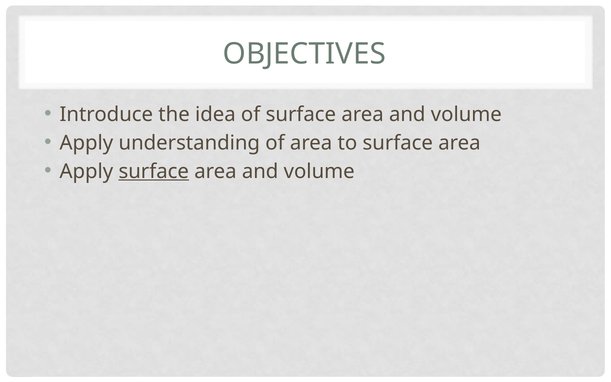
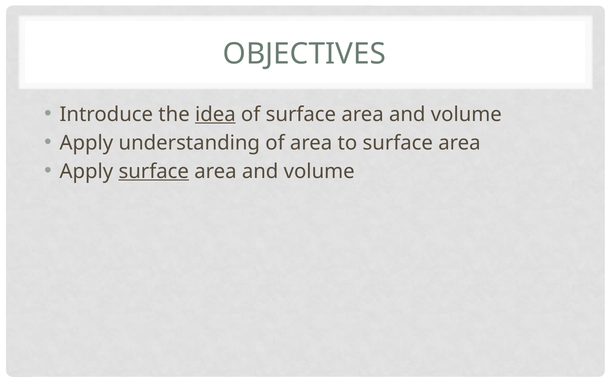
idea underline: none -> present (215, 114)
